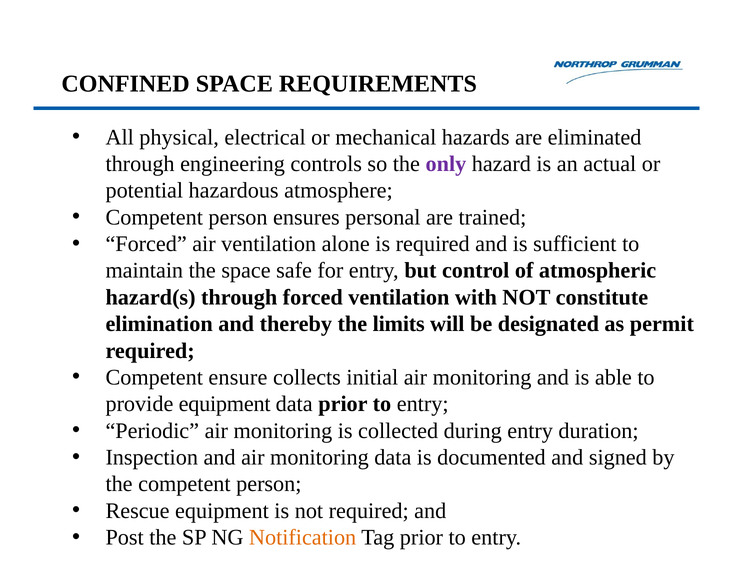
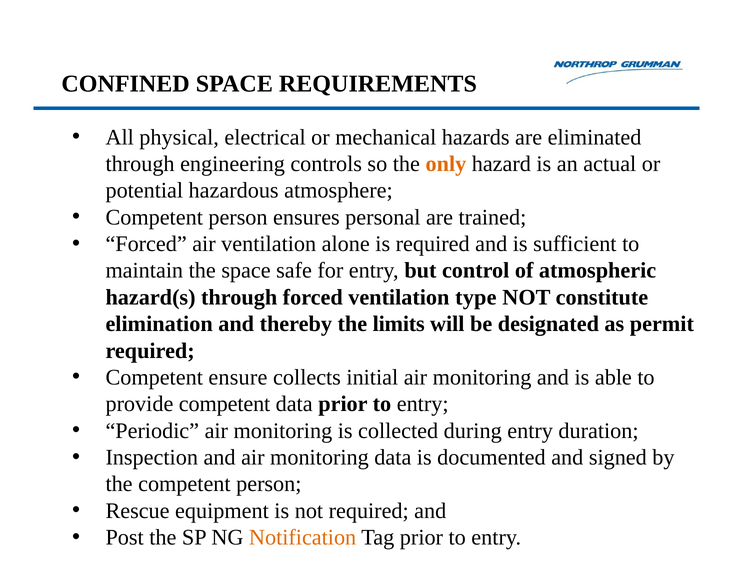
only colour: purple -> orange (446, 164)
with: with -> type (476, 297)
provide equipment: equipment -> competent (225, 404)
